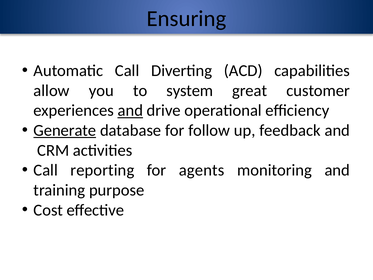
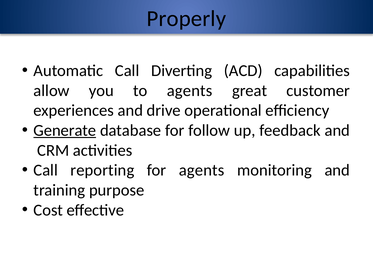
Ensuring: Ensuring -> Properly (186, 18)
to system: system -> agents (190, 90)
and underline: present -> none (130, 110)
